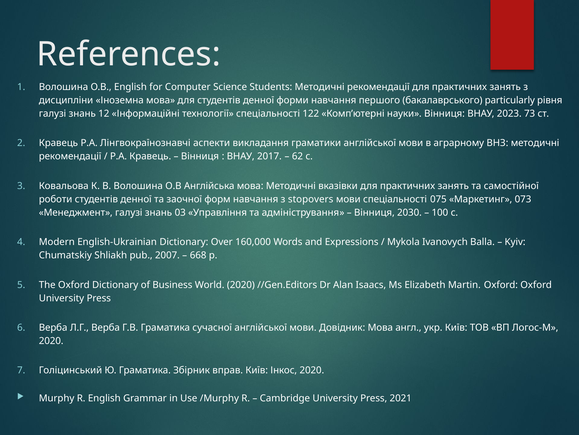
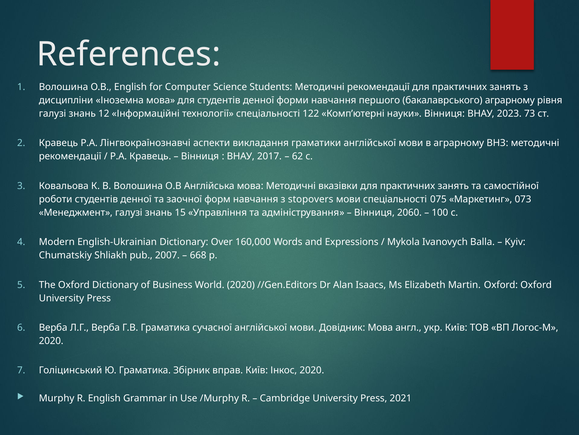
бакалаврського particularly: particularly -> аграрному (510, 100)
03: 03 -> 15 (180, 212)
2030: 2030 -> 2060 (409, 212)
